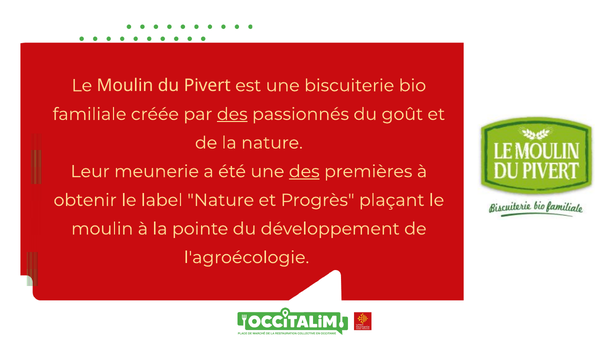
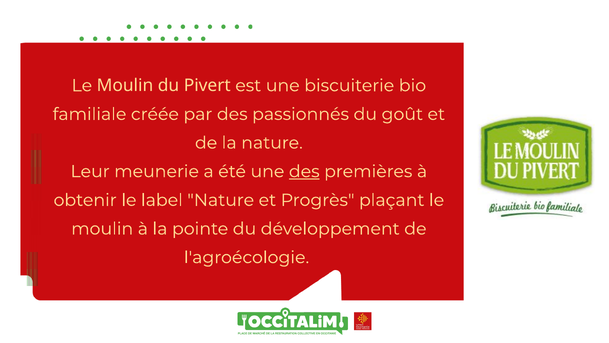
des underline: present -> none (232, 114)
